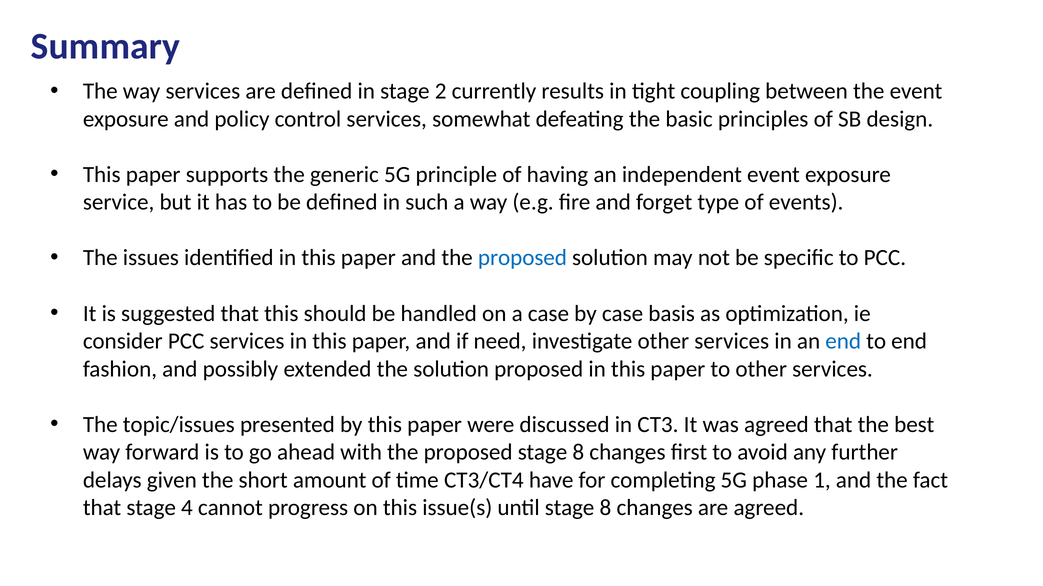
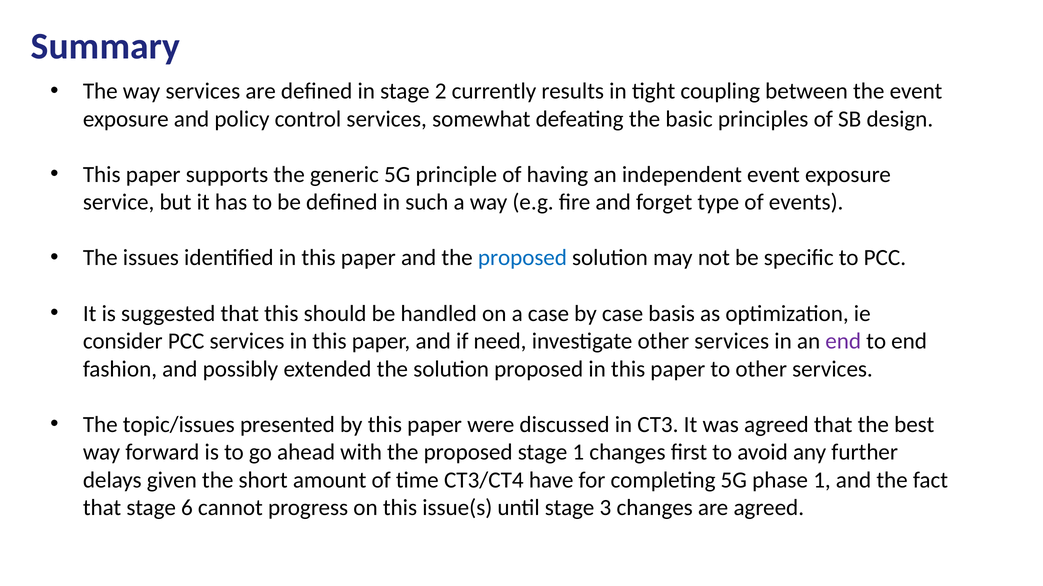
end colour: blue -> purple (843, 342)
proposed stage 8: 8 -> 1 (578, 453)
4: 4 -> 6 (187, 508)
until stage 8: 8 -> 3 (605, 508)
